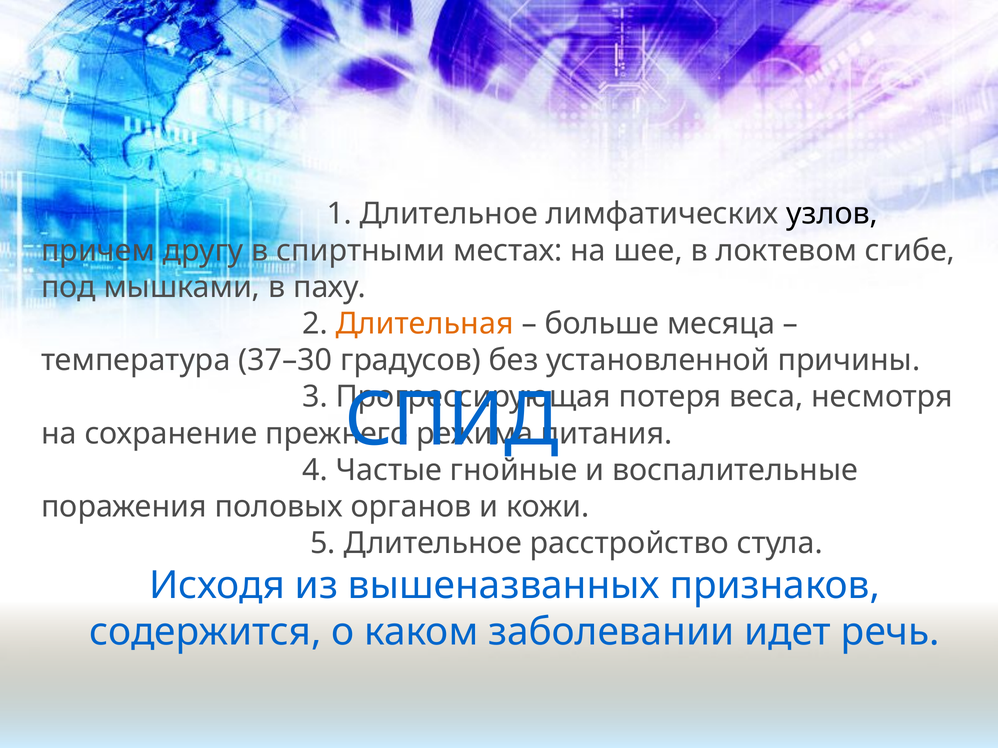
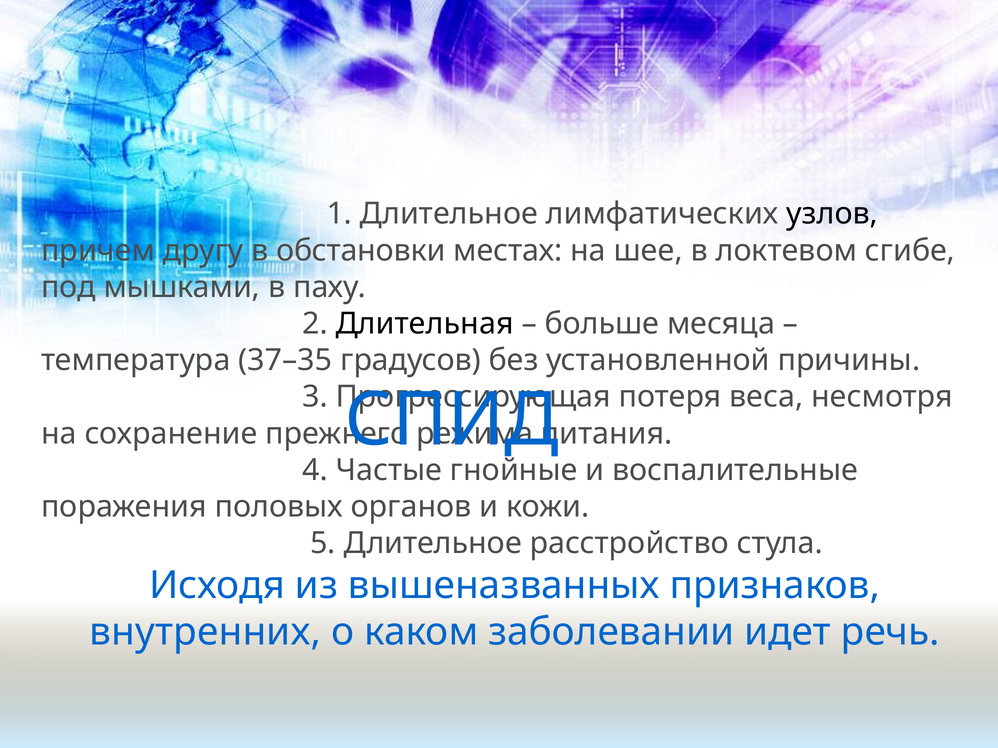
спиртными: спиртными -> обстановки (361, 251)
Длительная colour: orange -> black (425, 324)
37–30: 37–30 -> 37–35 (285, 361)
содержится: содержится -> внутренних (205, 632)
